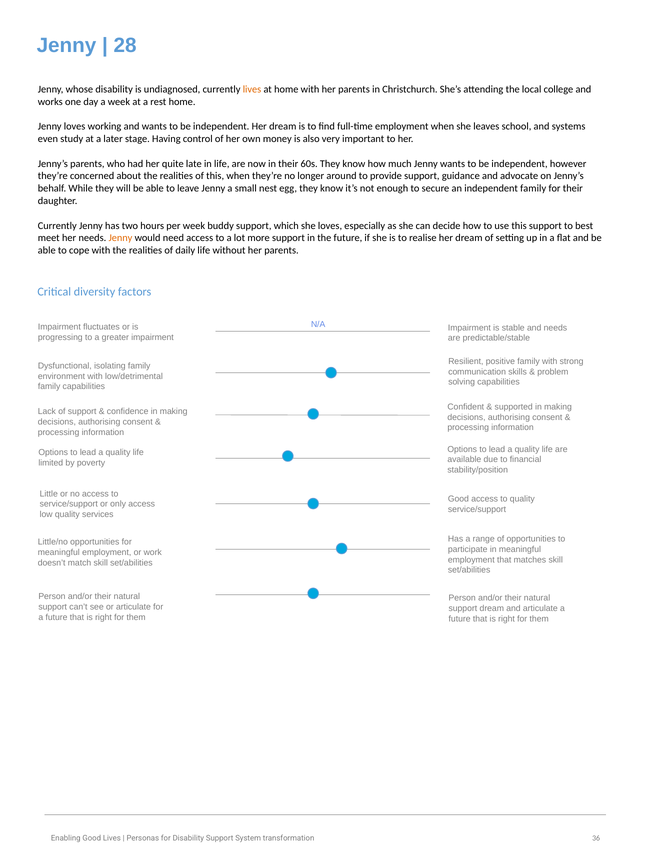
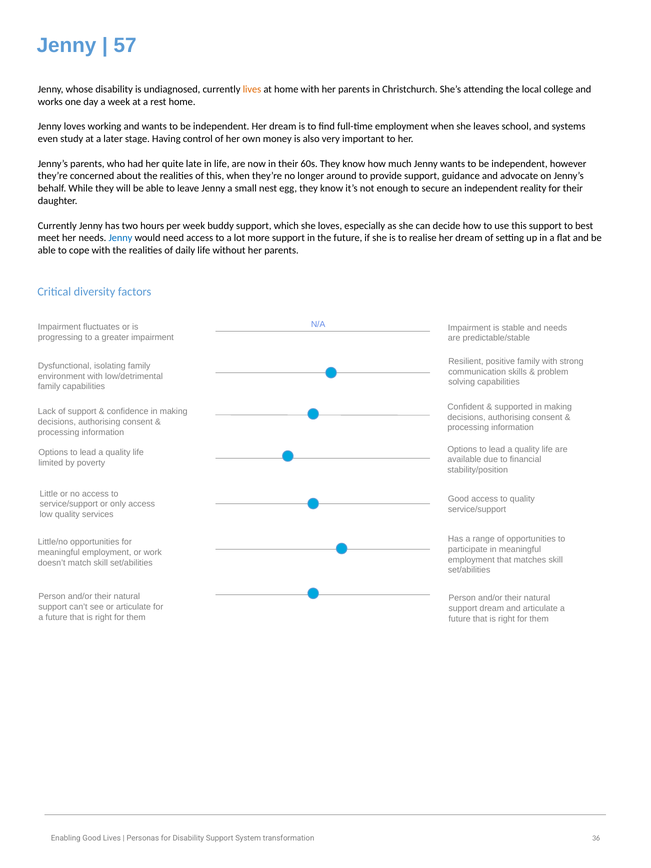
28: 28 -> 57 (125, 45)
independent family: family -> reality (533, 188)
Jenny colour: orange -> blue (120, 238)
